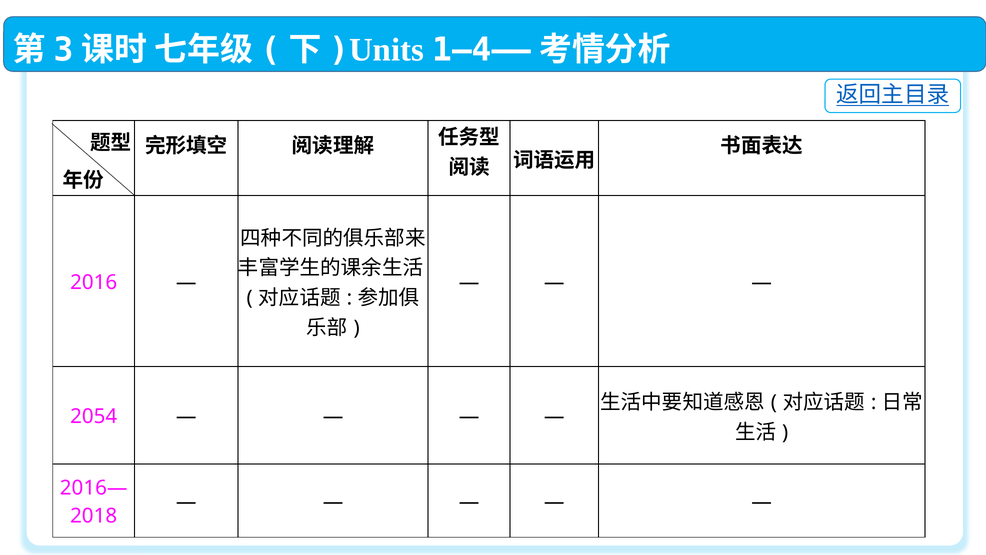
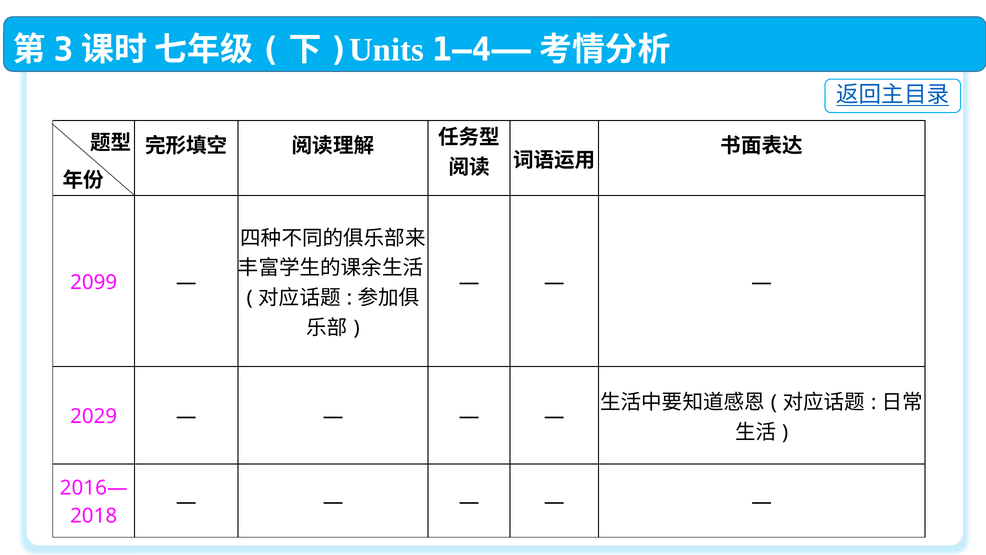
2016: 2016 -> 2099 (94, 282)
2054: 2054 -> 2029 (94, 416)
